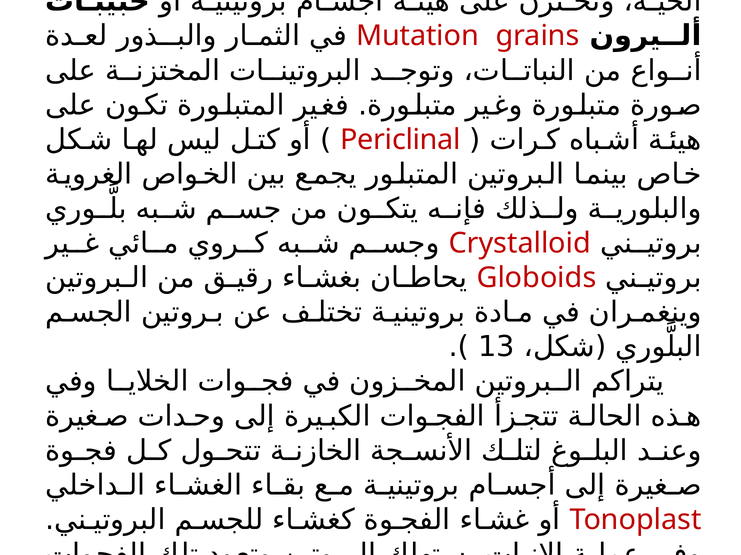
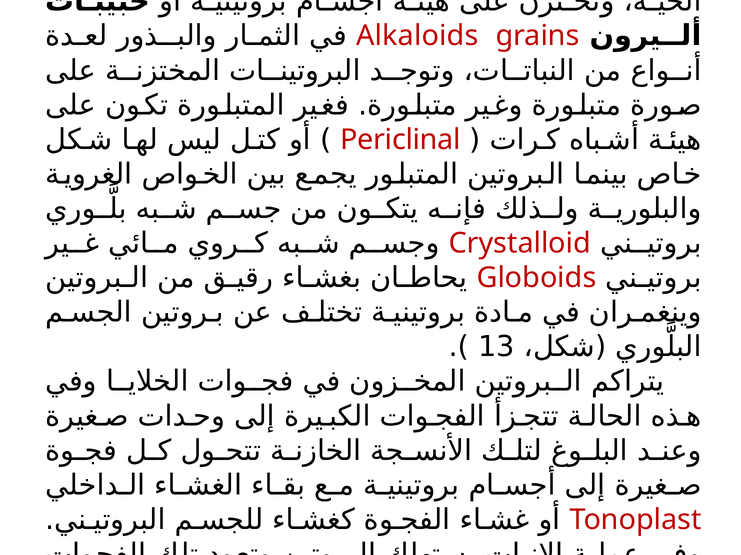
Mutation: Mutation -> Alkaloids (417, 36)
